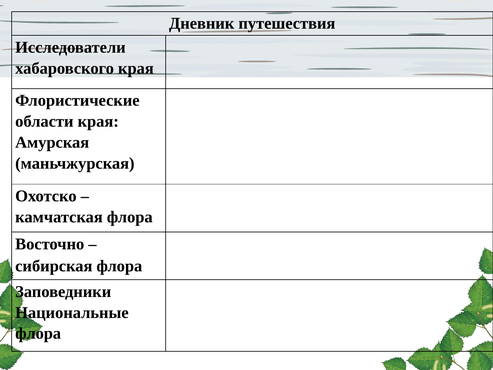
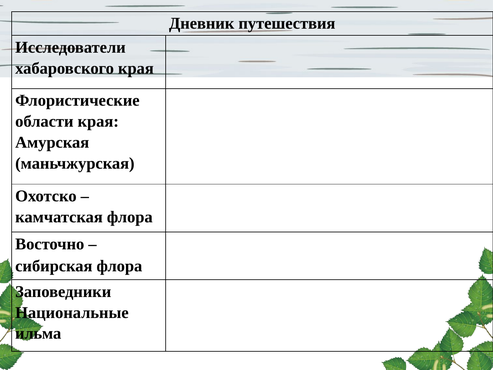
флора: флора -> ильма (38, 333)
